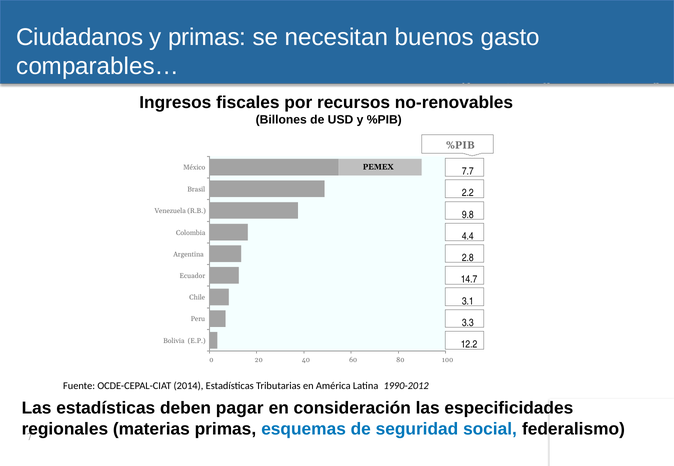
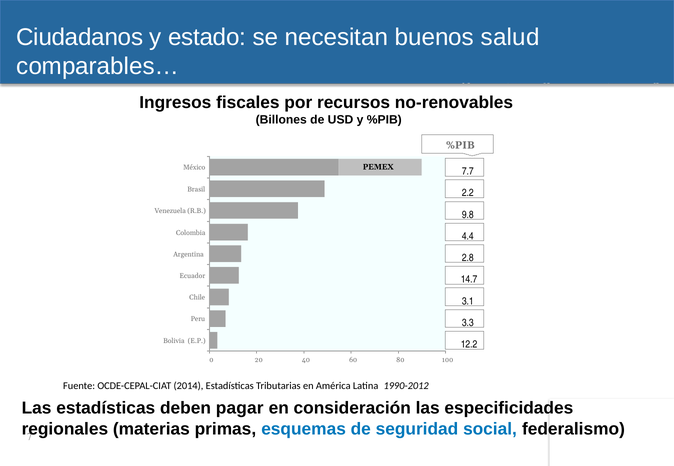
y primas: primas -> estado (207, 37)
gasto: gasto -> salud (510, 37)
